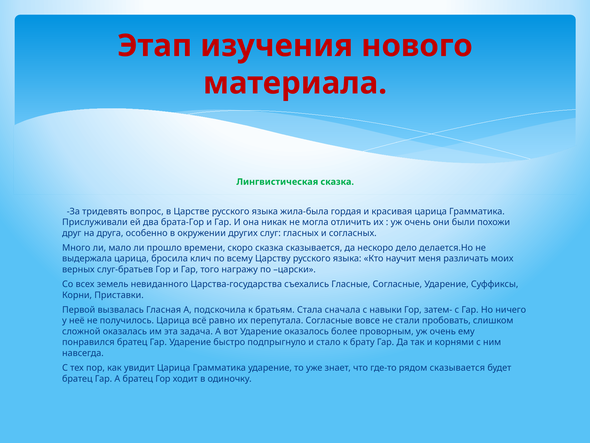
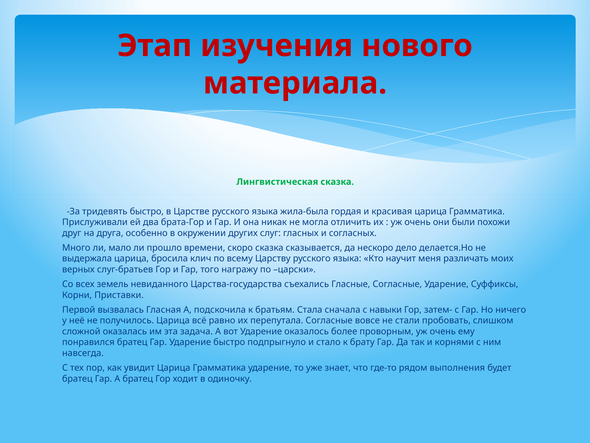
тридевять вопрос: вопрос -> быстро (147, 211)
рядом сказывается: сказывается -> выполнения (457, 368)
